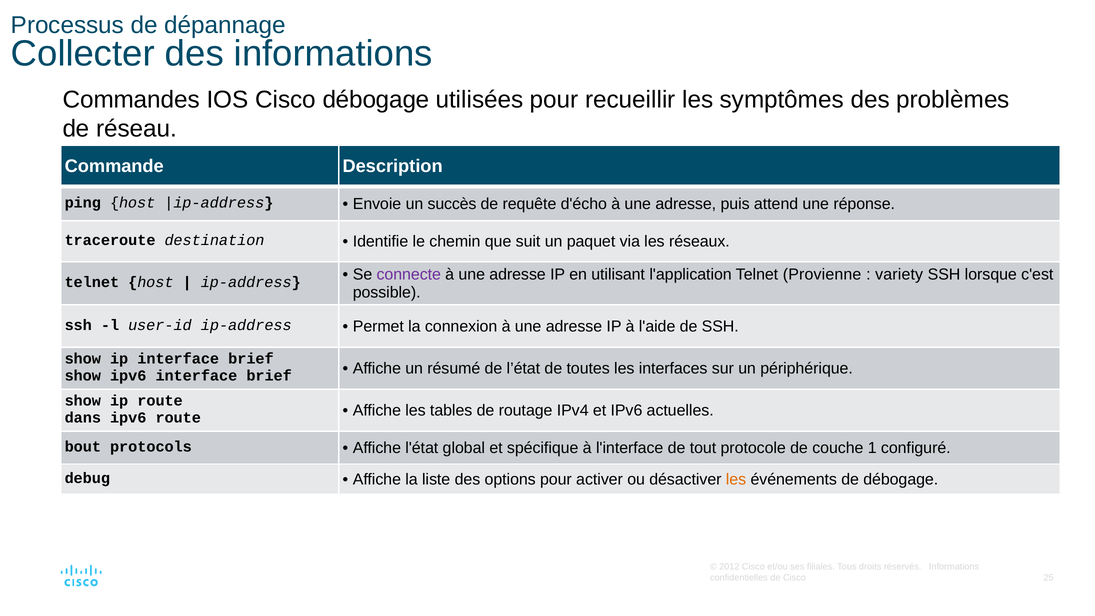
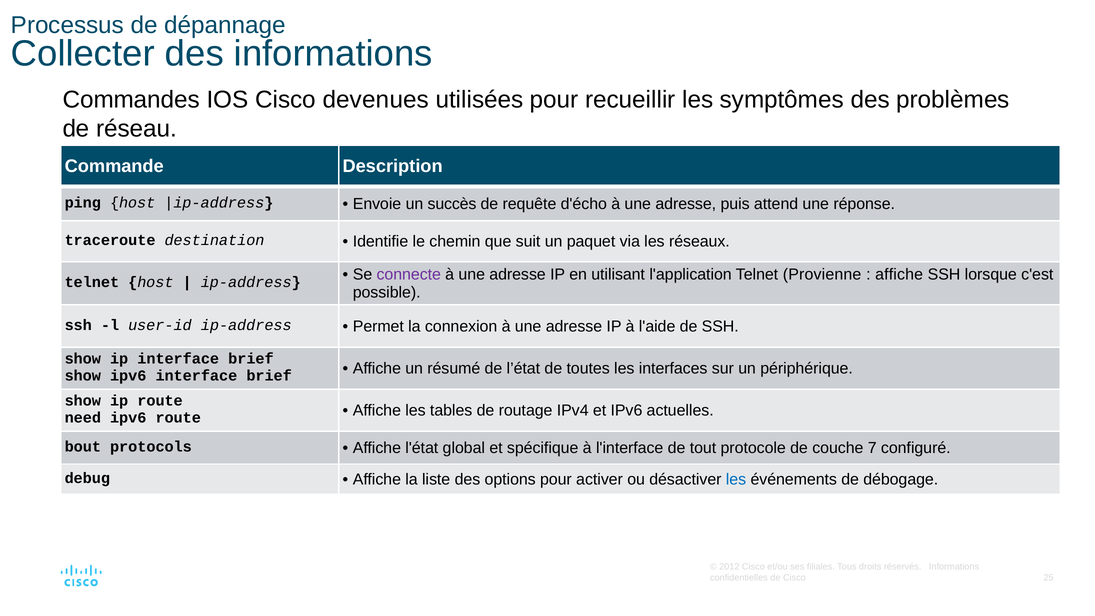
Cisco débogage: débogage -> devenues (376, 100)
variety: variety -> affiche (899, 275)
dans: dans -> need (83, 418)
1: 1 -> 7 (872, 448)
les colour: orange -> blue (736, 479)
